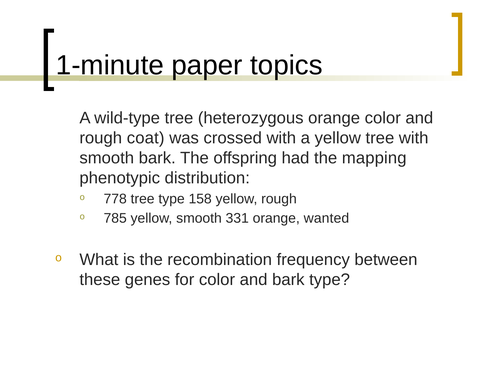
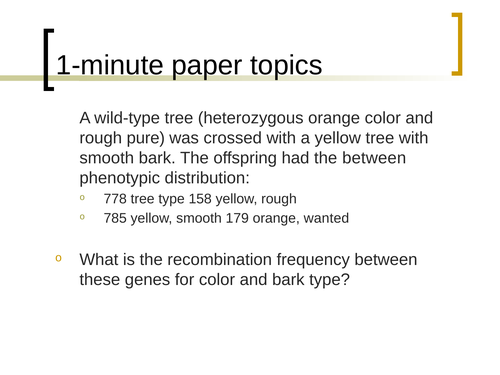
coat: coat -> pure (146, 138)
the mapping: mapping -> between (374, 158)
331: 331 -> 179 (237, 218)
